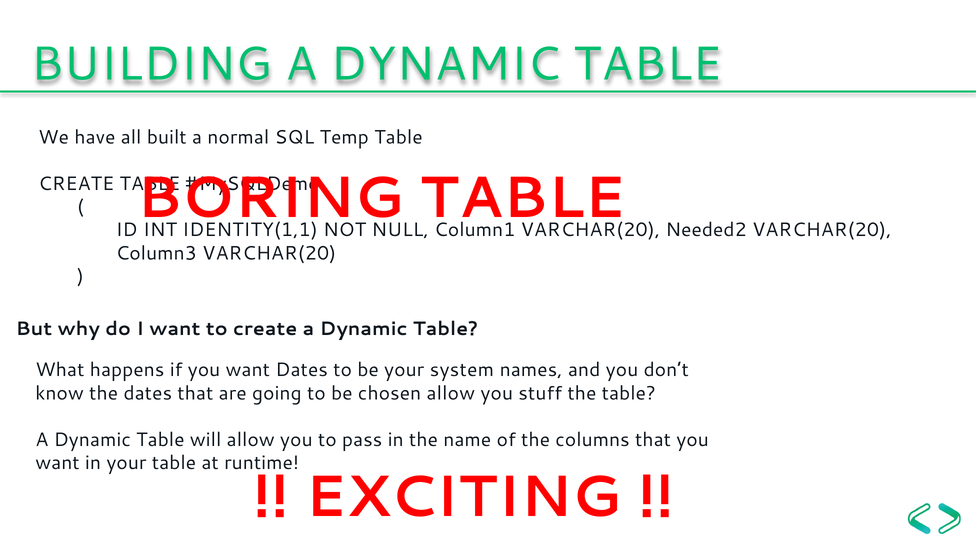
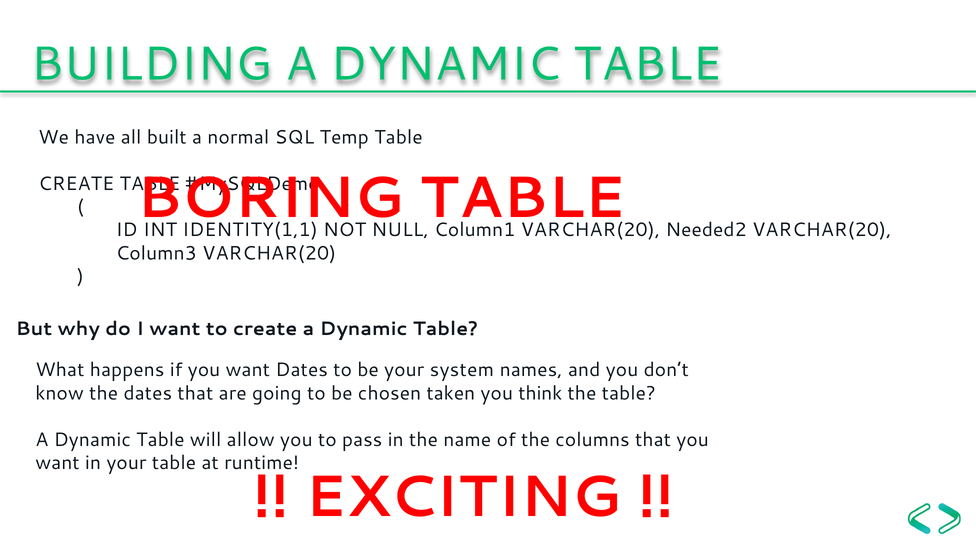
chosen allow: allow -> taken (451, 393)
stuff: stuff -> think (540, 393)
